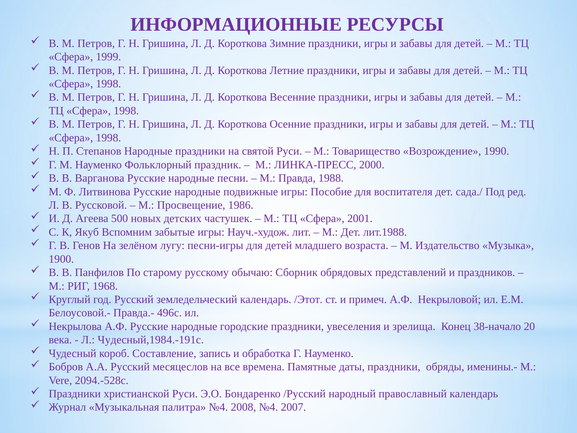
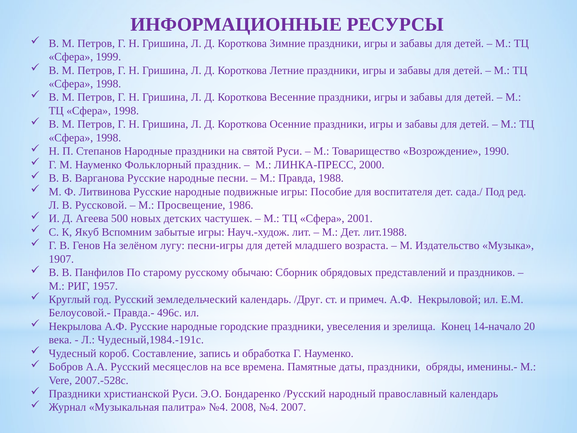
1900: 1900 -> 1907 (61, 259)
1968: 1968 -> 1957 (105, 286)
/Этот: /Этот -> /Друг (308, 299)
38-начало: 38-начало -> 14-начало (497, 326)
2094.-528с: 2094.-528с -> 2007.-528с (102, 380)
